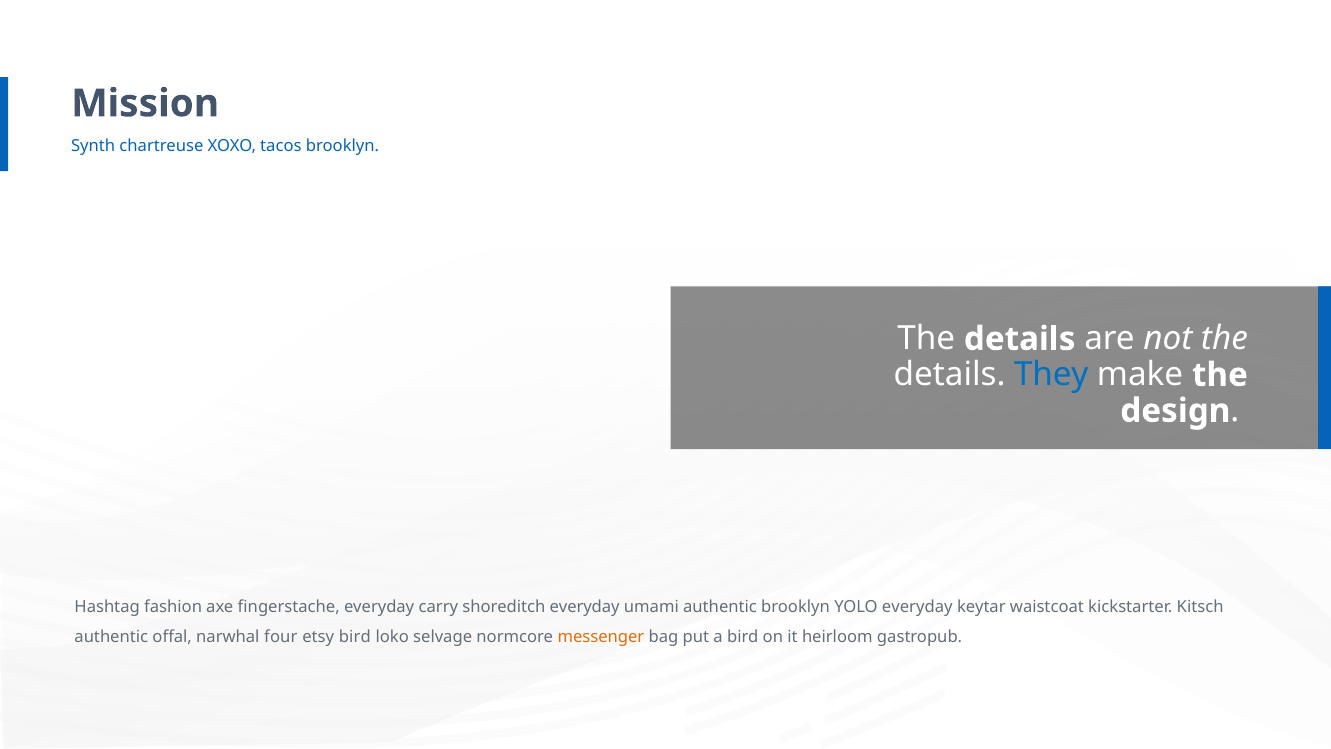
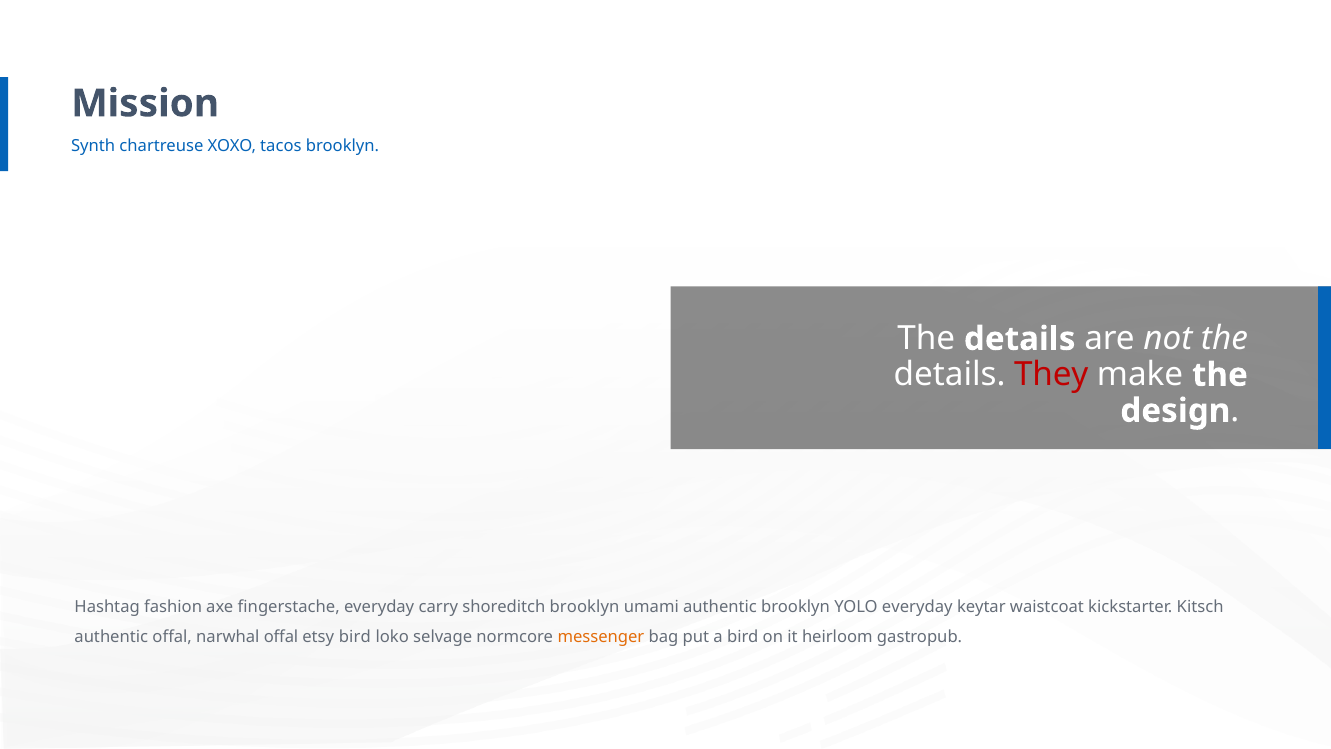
They colour: blue -> red (1051, 375)
shoreditch everyday: everyday -> brooklyn (585, 607)
narwhal four: four -> offal (281, 637)
